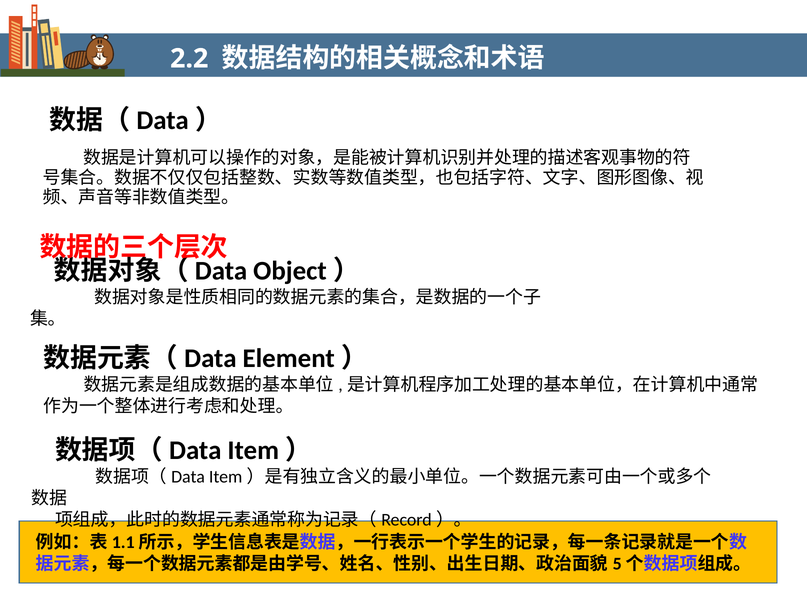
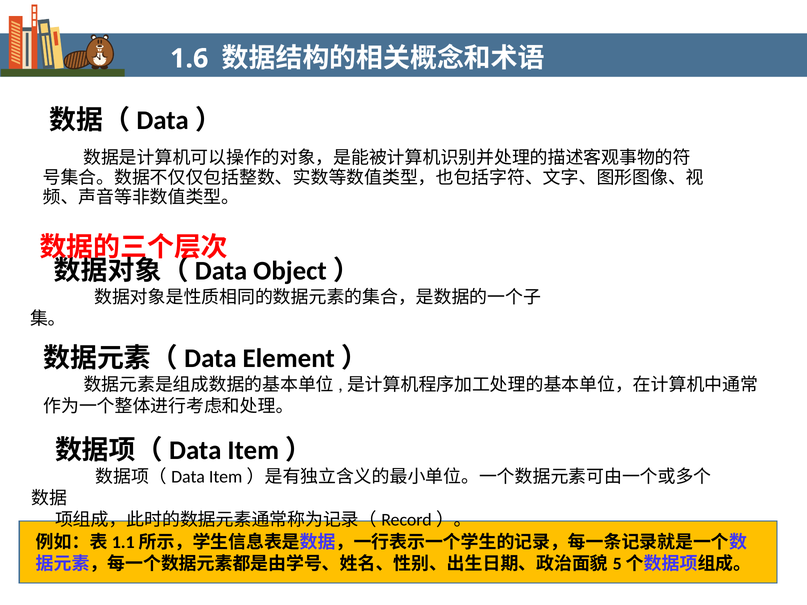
2.2: 2.2 -> 1.6 (189, 59)
